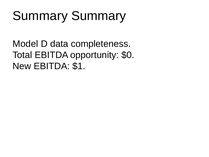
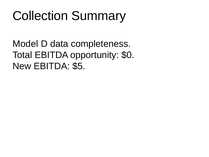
Summary: Summary -> Collection (40, 16)
$1: $1 -> $5 (79, 66)
